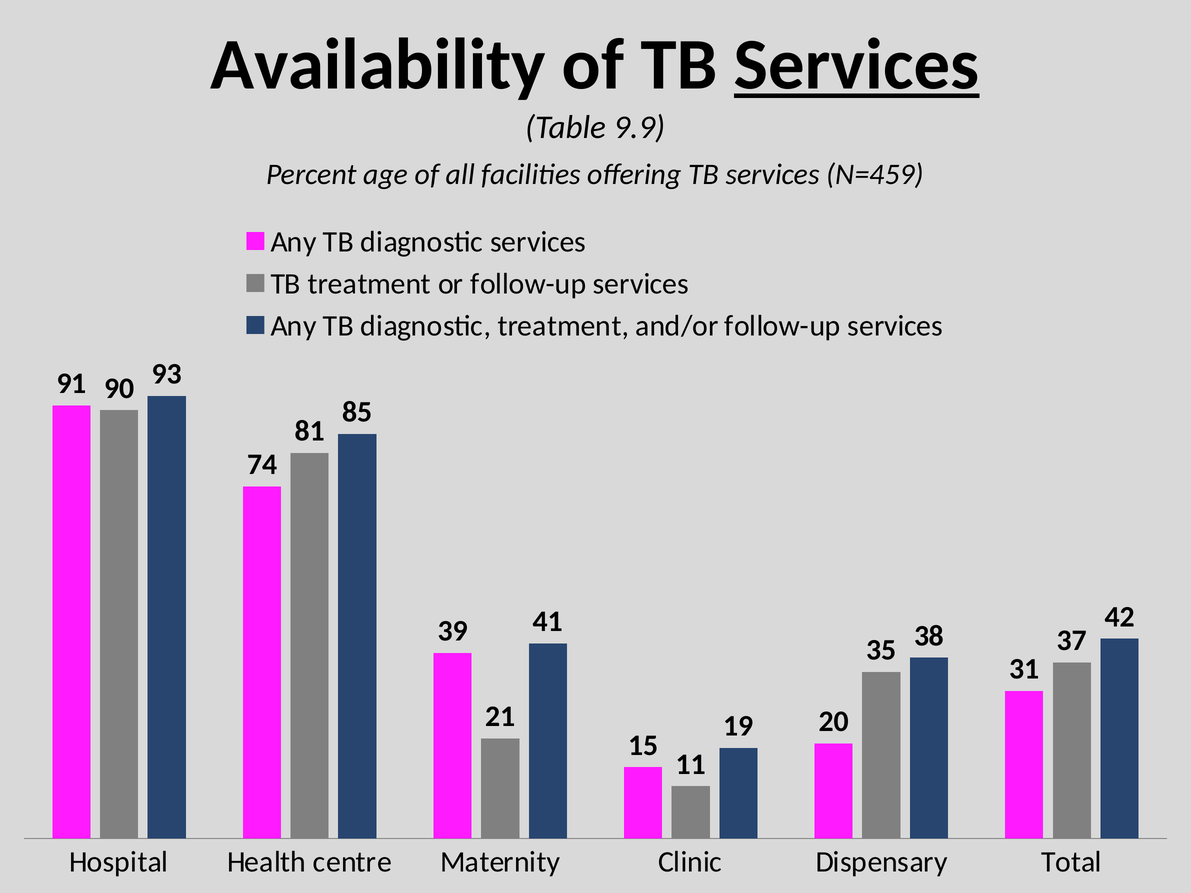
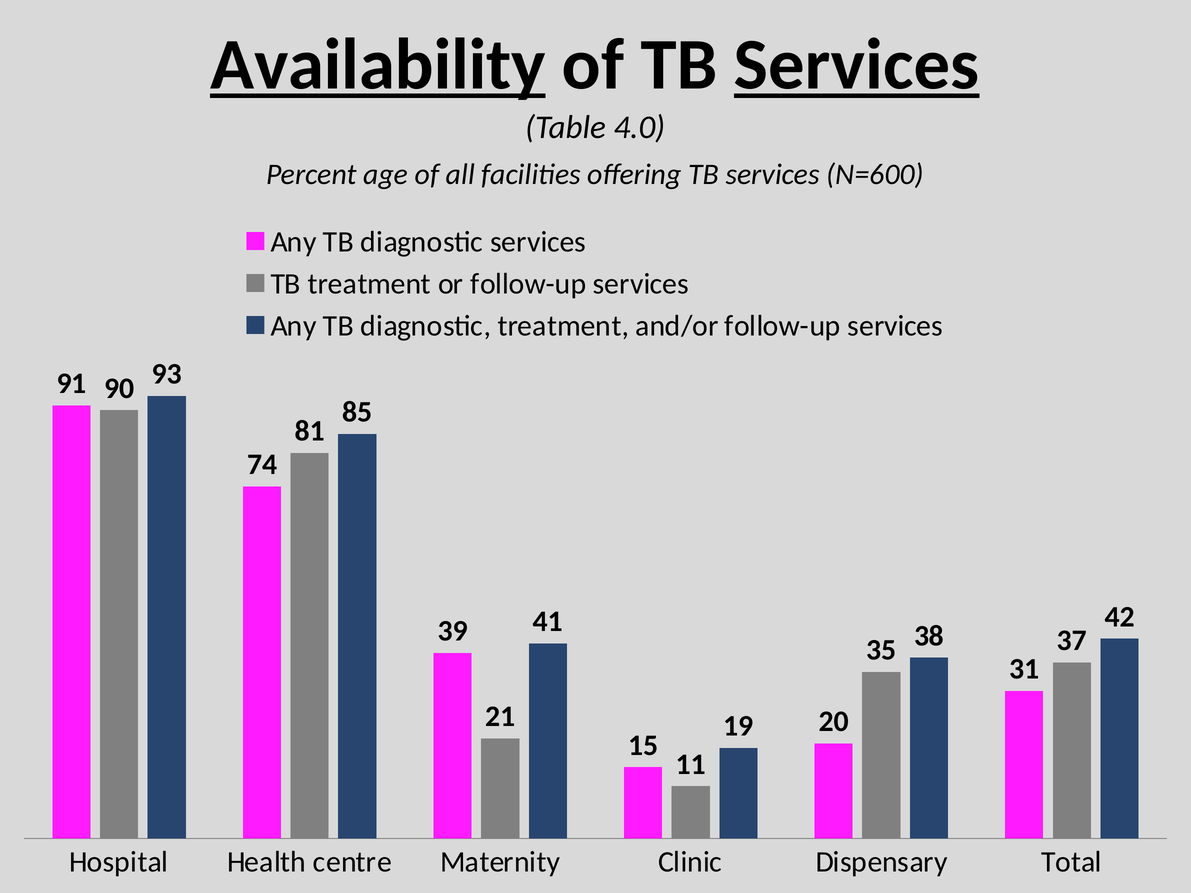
Availability underline: none -> present (378, 65)
9.9: 9.9 -> 4.0 (639, 127)
N=459: N=459 -> N=600 (875, 175)
